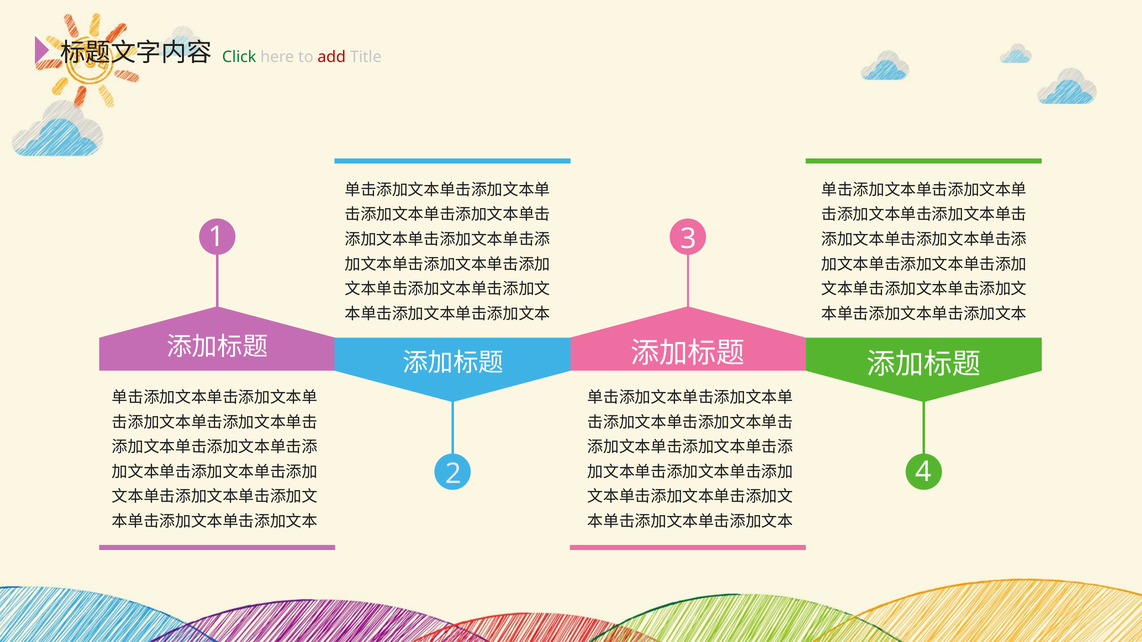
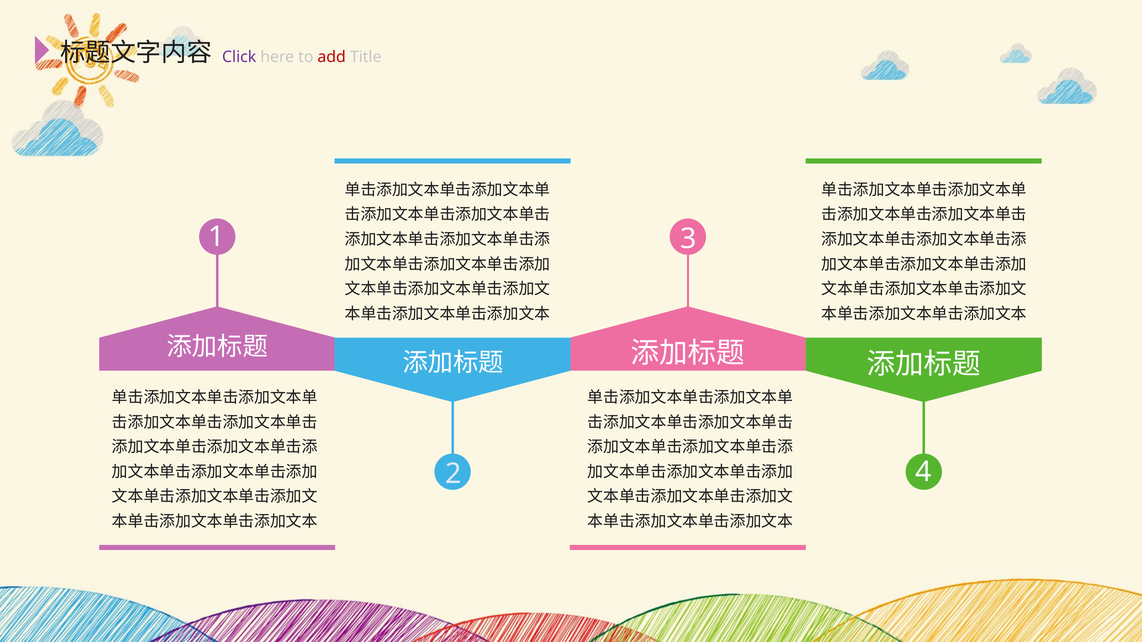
Click colour: green -> purple (239, 57)
